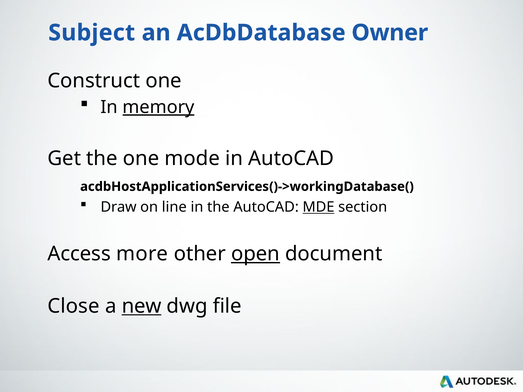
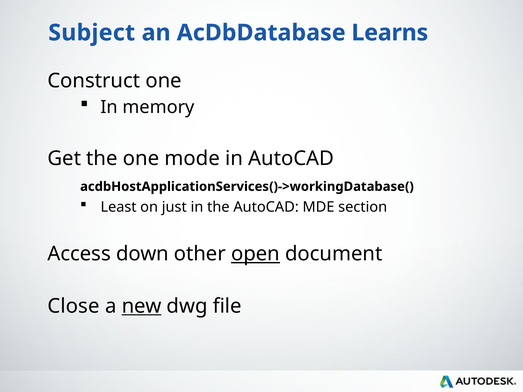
Owner: Owner -> Learns (390, 33)
memory underline: present -> none (159, 107)
Draw: Draw -> Least (119, 207)
line: line -> just (174, 207)
MDE underline: present -> none (318, 207)
more: more -> down (142, 254)
